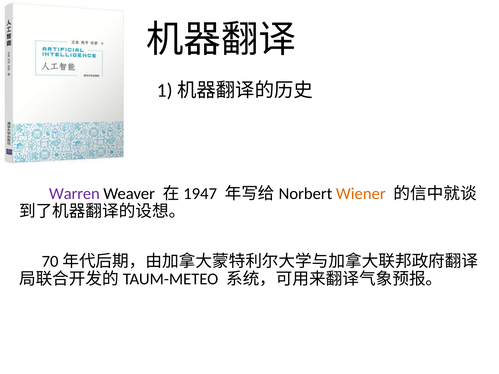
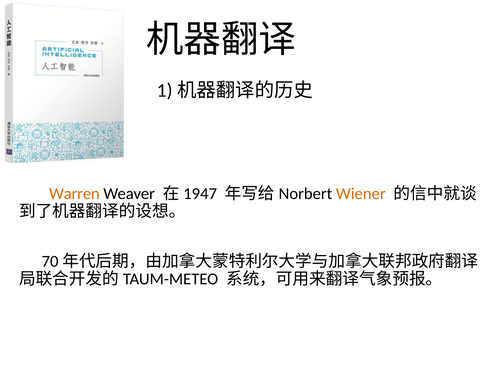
Warren colour: purple -> orange (74, 194)
